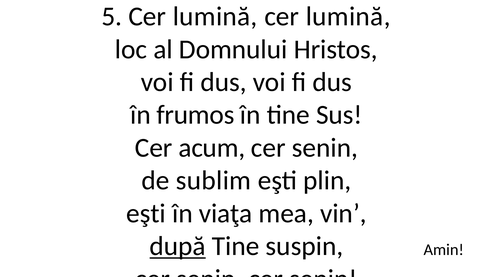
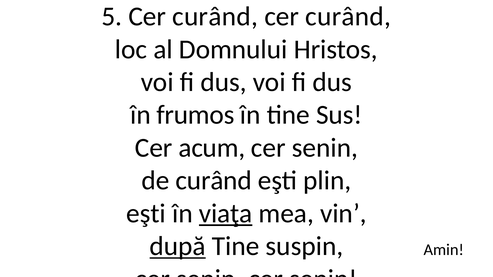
5 Cer lumină: lumină -> curând (215, 17)
lumină: lumină -> curând (348, 17)
de sublim: sublim -> curând (214, 181)
viaţa underline: none -> present (226, 214)
